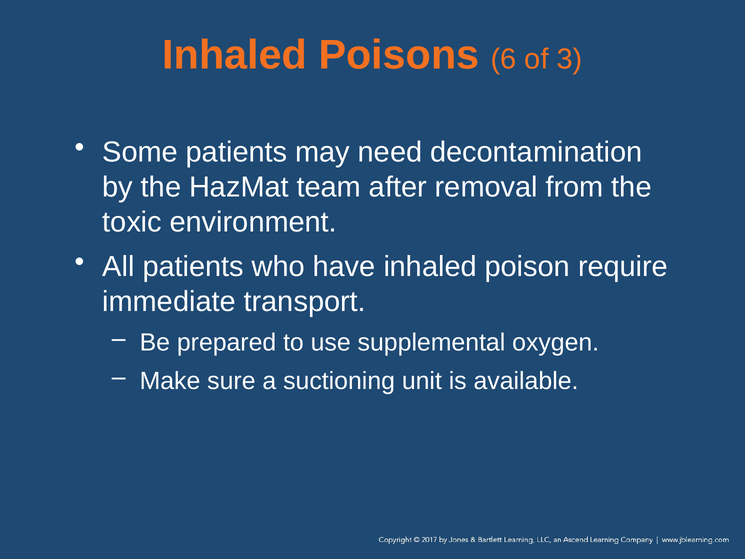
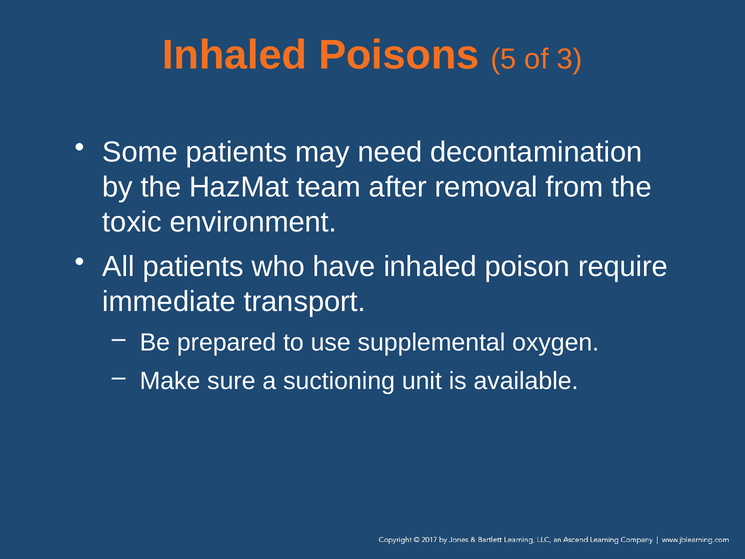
6: 6 -> 5 (504, 59)
